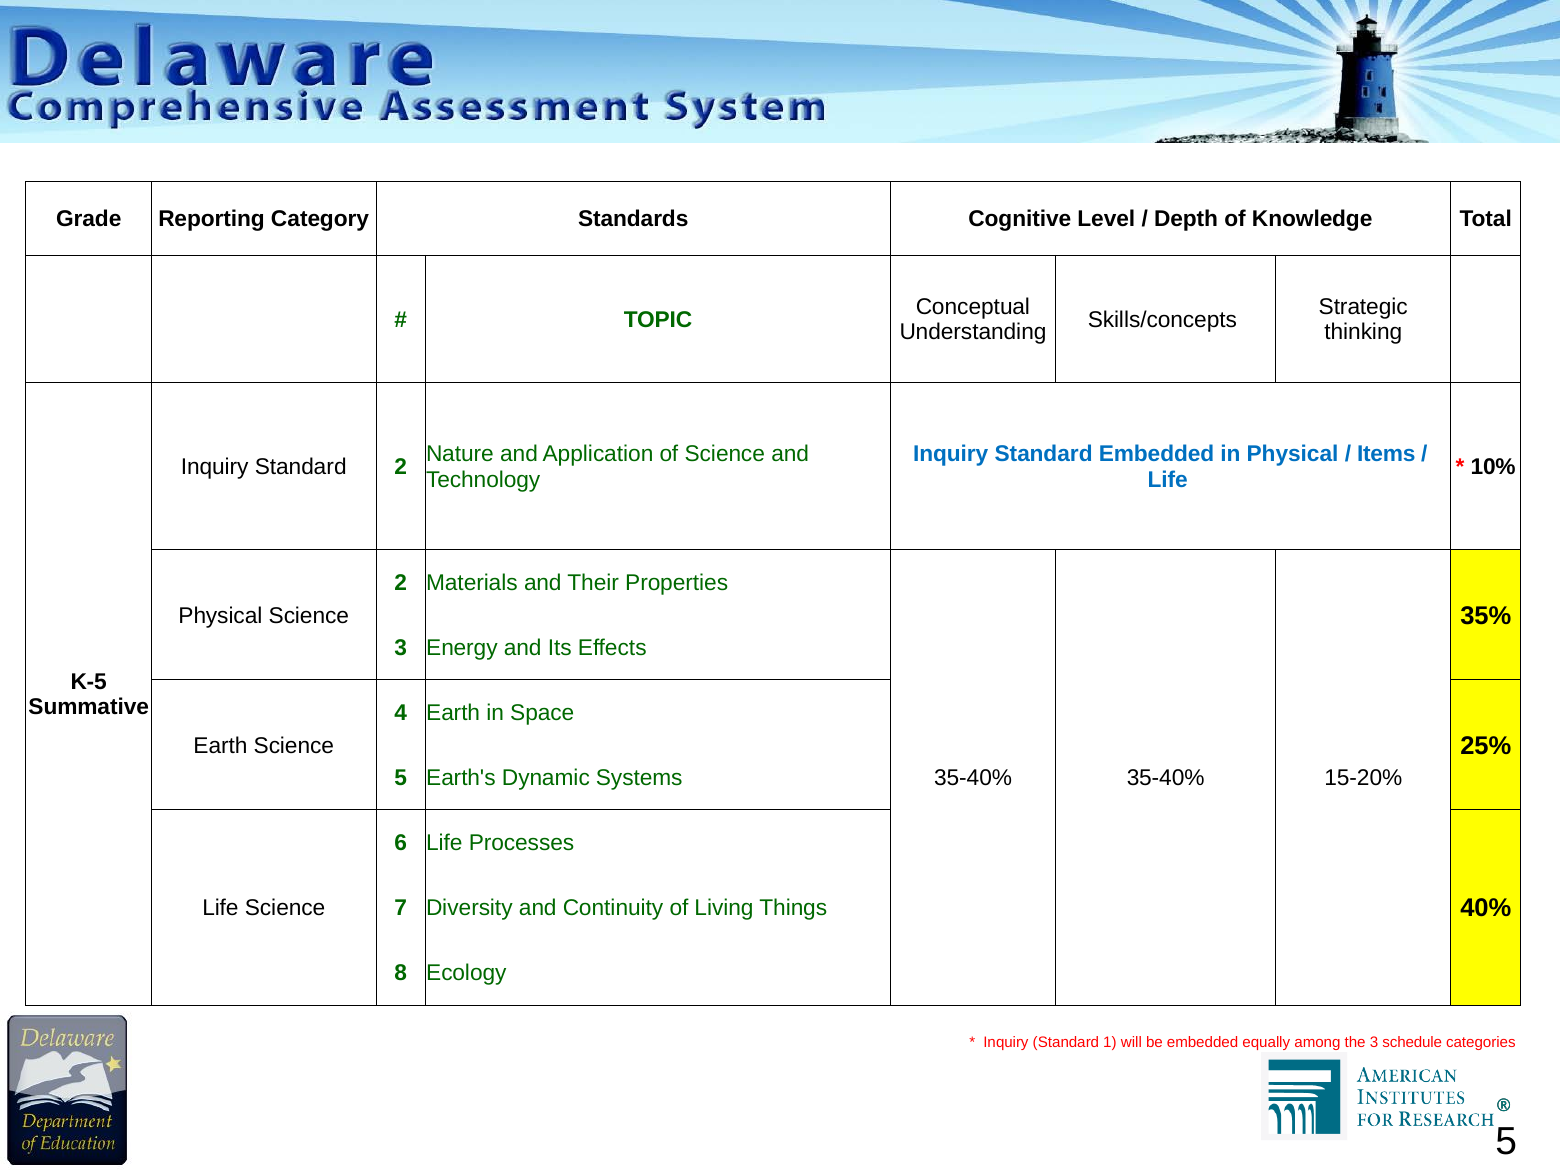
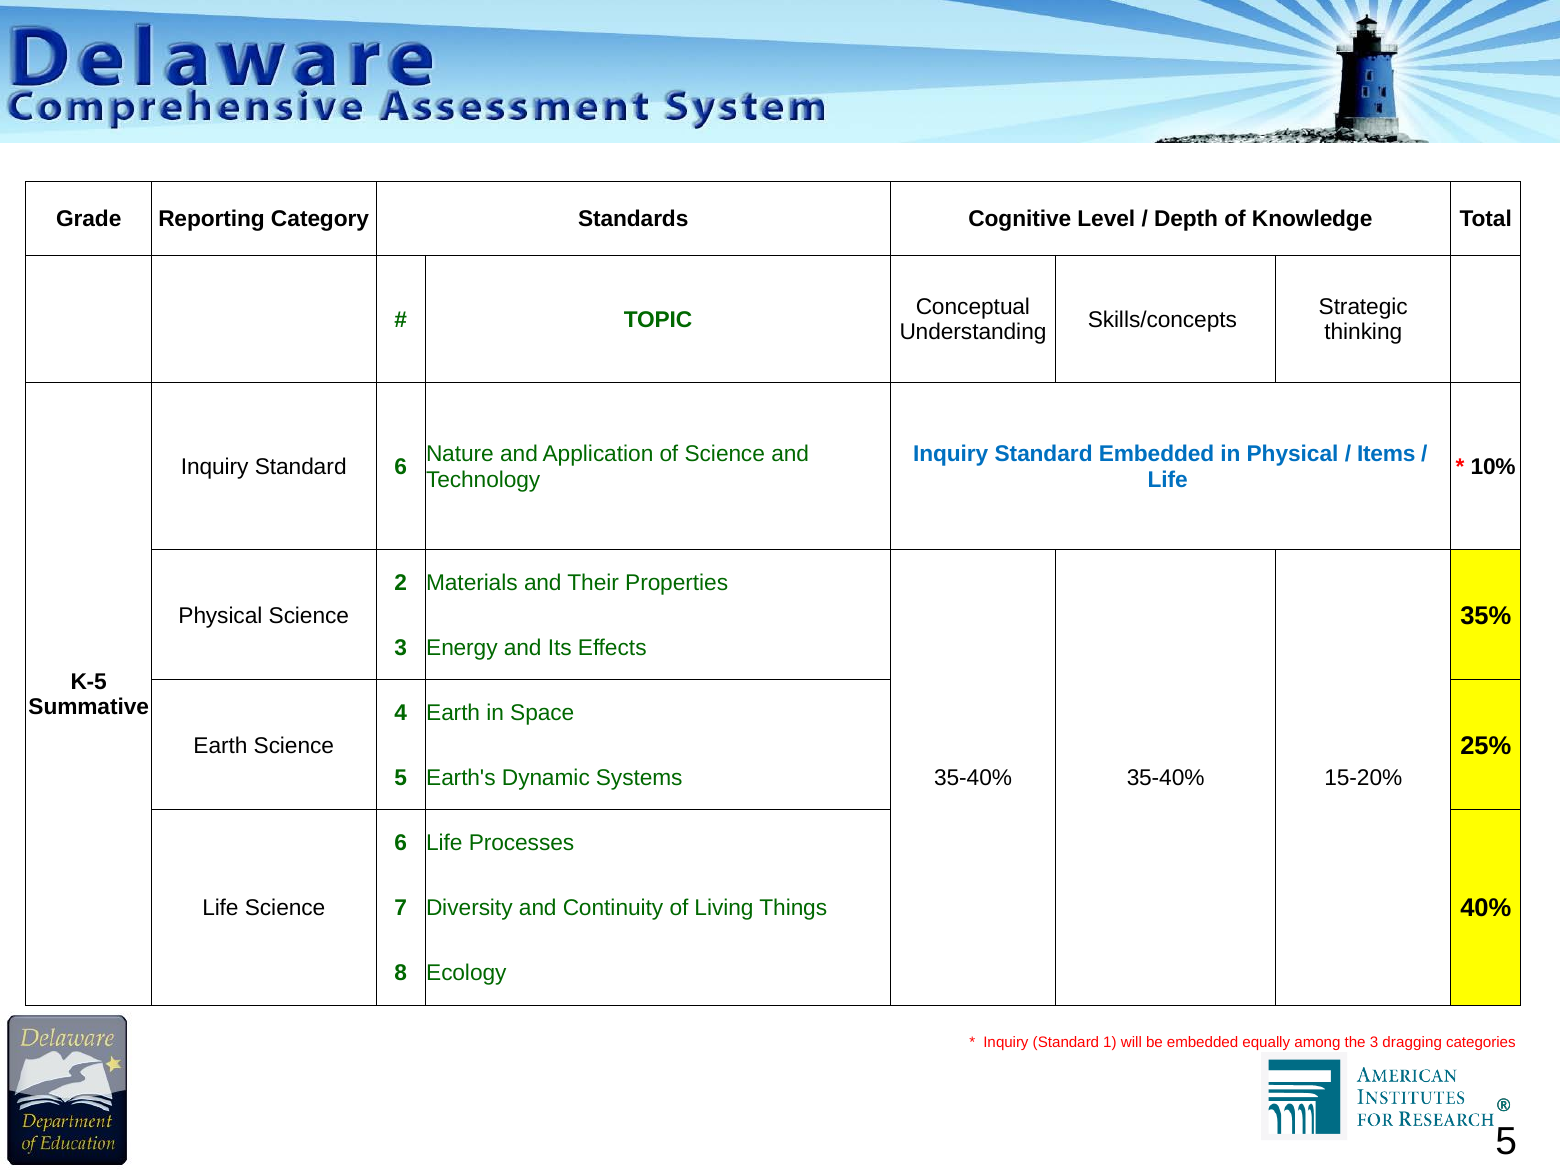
Standard 2: 2 -> 6 (401, 467)
schedule: schedule -> dragging (1412, 1042)
